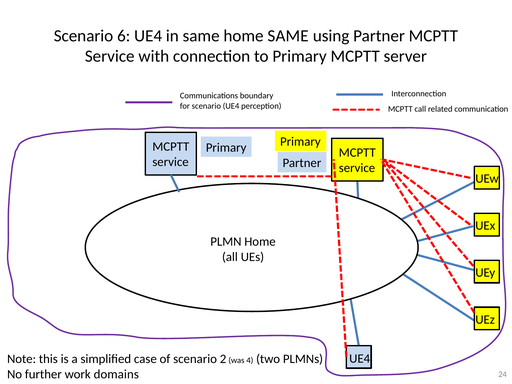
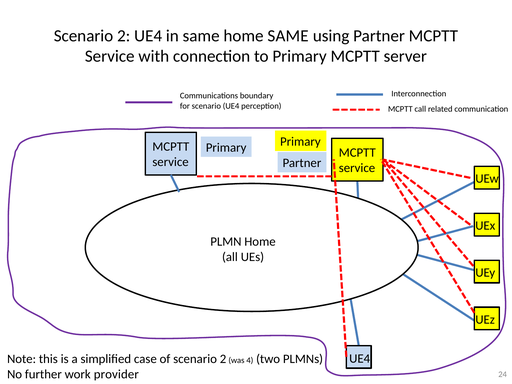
6: 6 -> 2 (124, 36)
domains: domains -> provider (116, 374)
